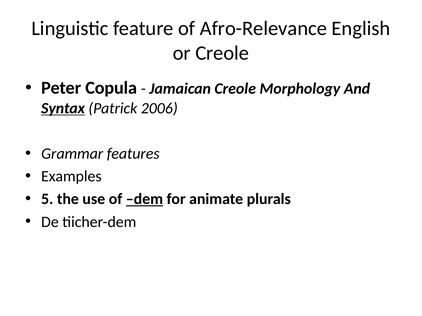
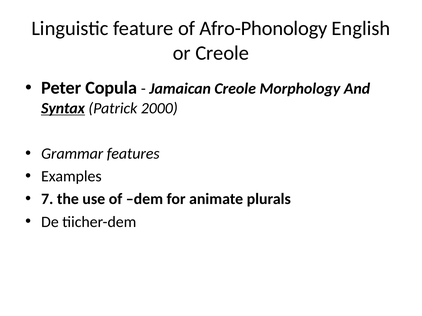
Afro-Relevance: Afro-Relevance -> Afro-Phonology (264, 29)
2006: 2006 -> 2000 (159, 108)
5: 5 -> 7 (47, 199)
dem underline: present -> none (144, 199)
